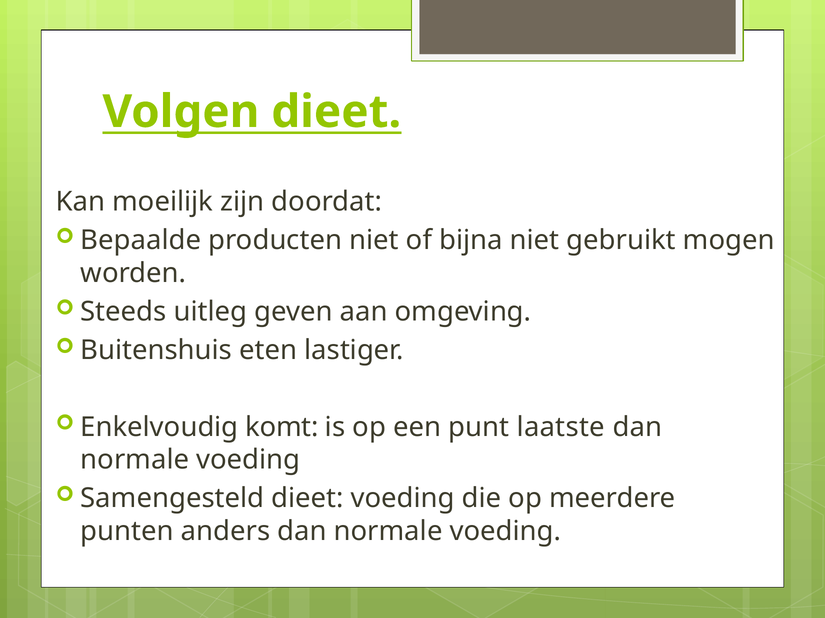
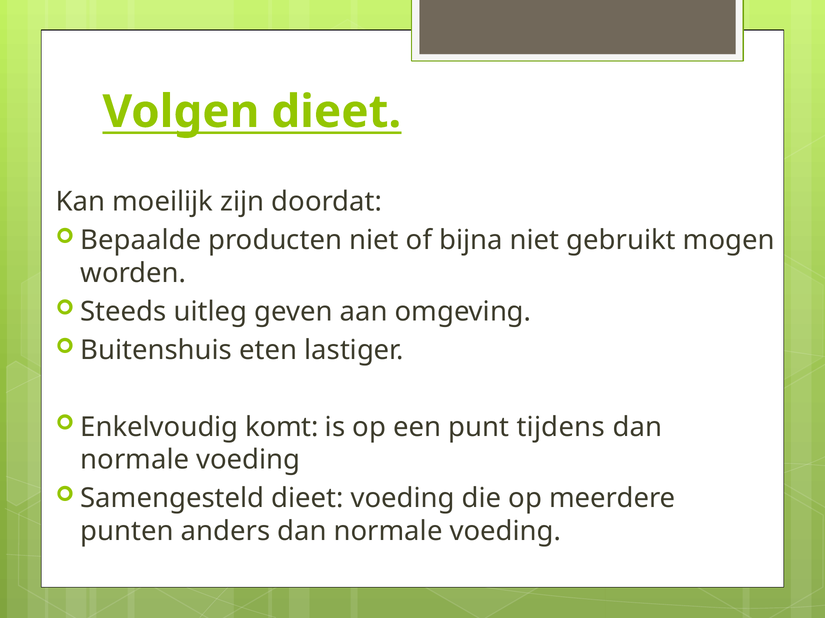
laatste: laatste -> tijdens (561, 427)
